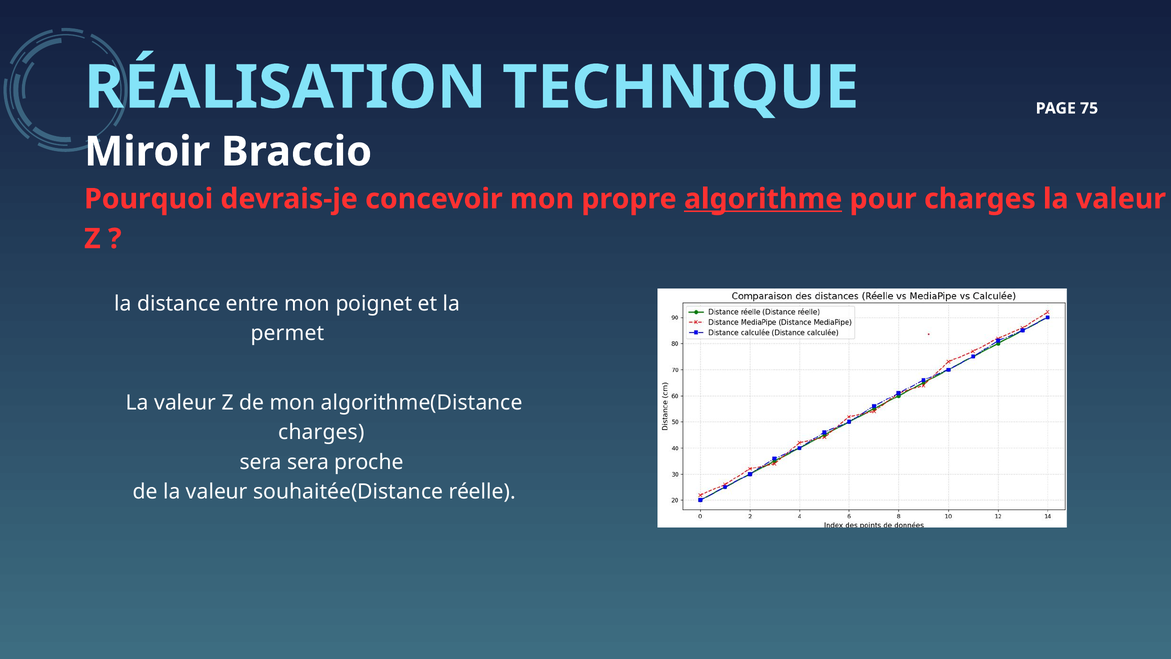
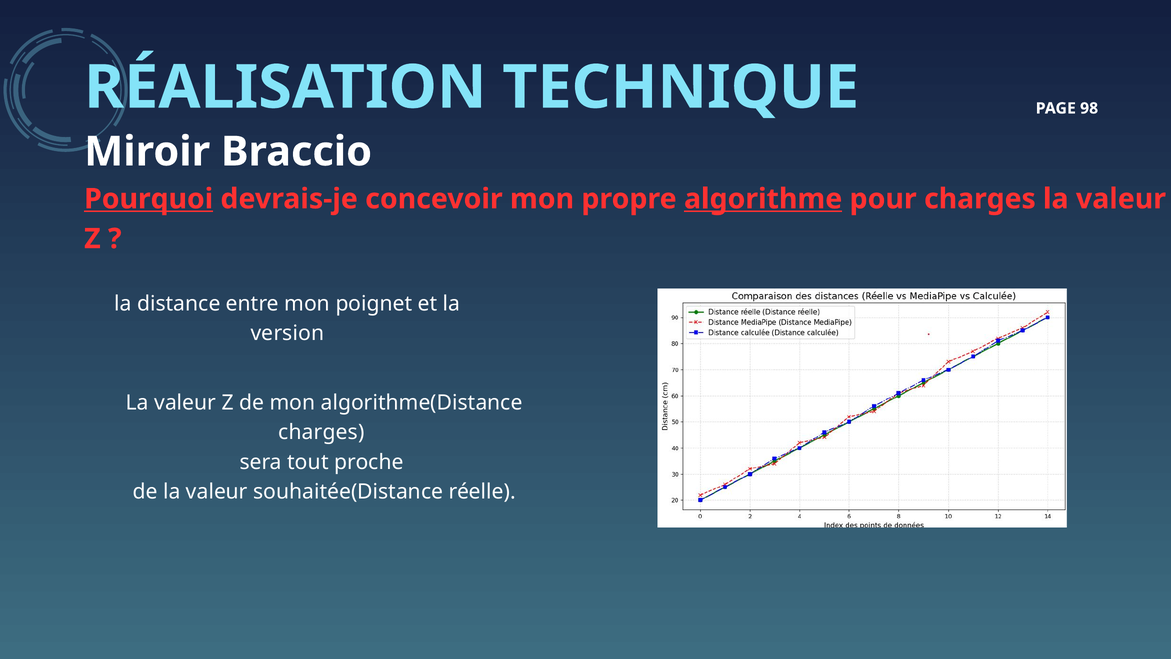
75: 75 -> 98 (1089, 108)
Pourquoi underline: none -> present (149, 199)
permet: permet -> version (287, 333)
sera sera: sera -> tout (308, 462)
